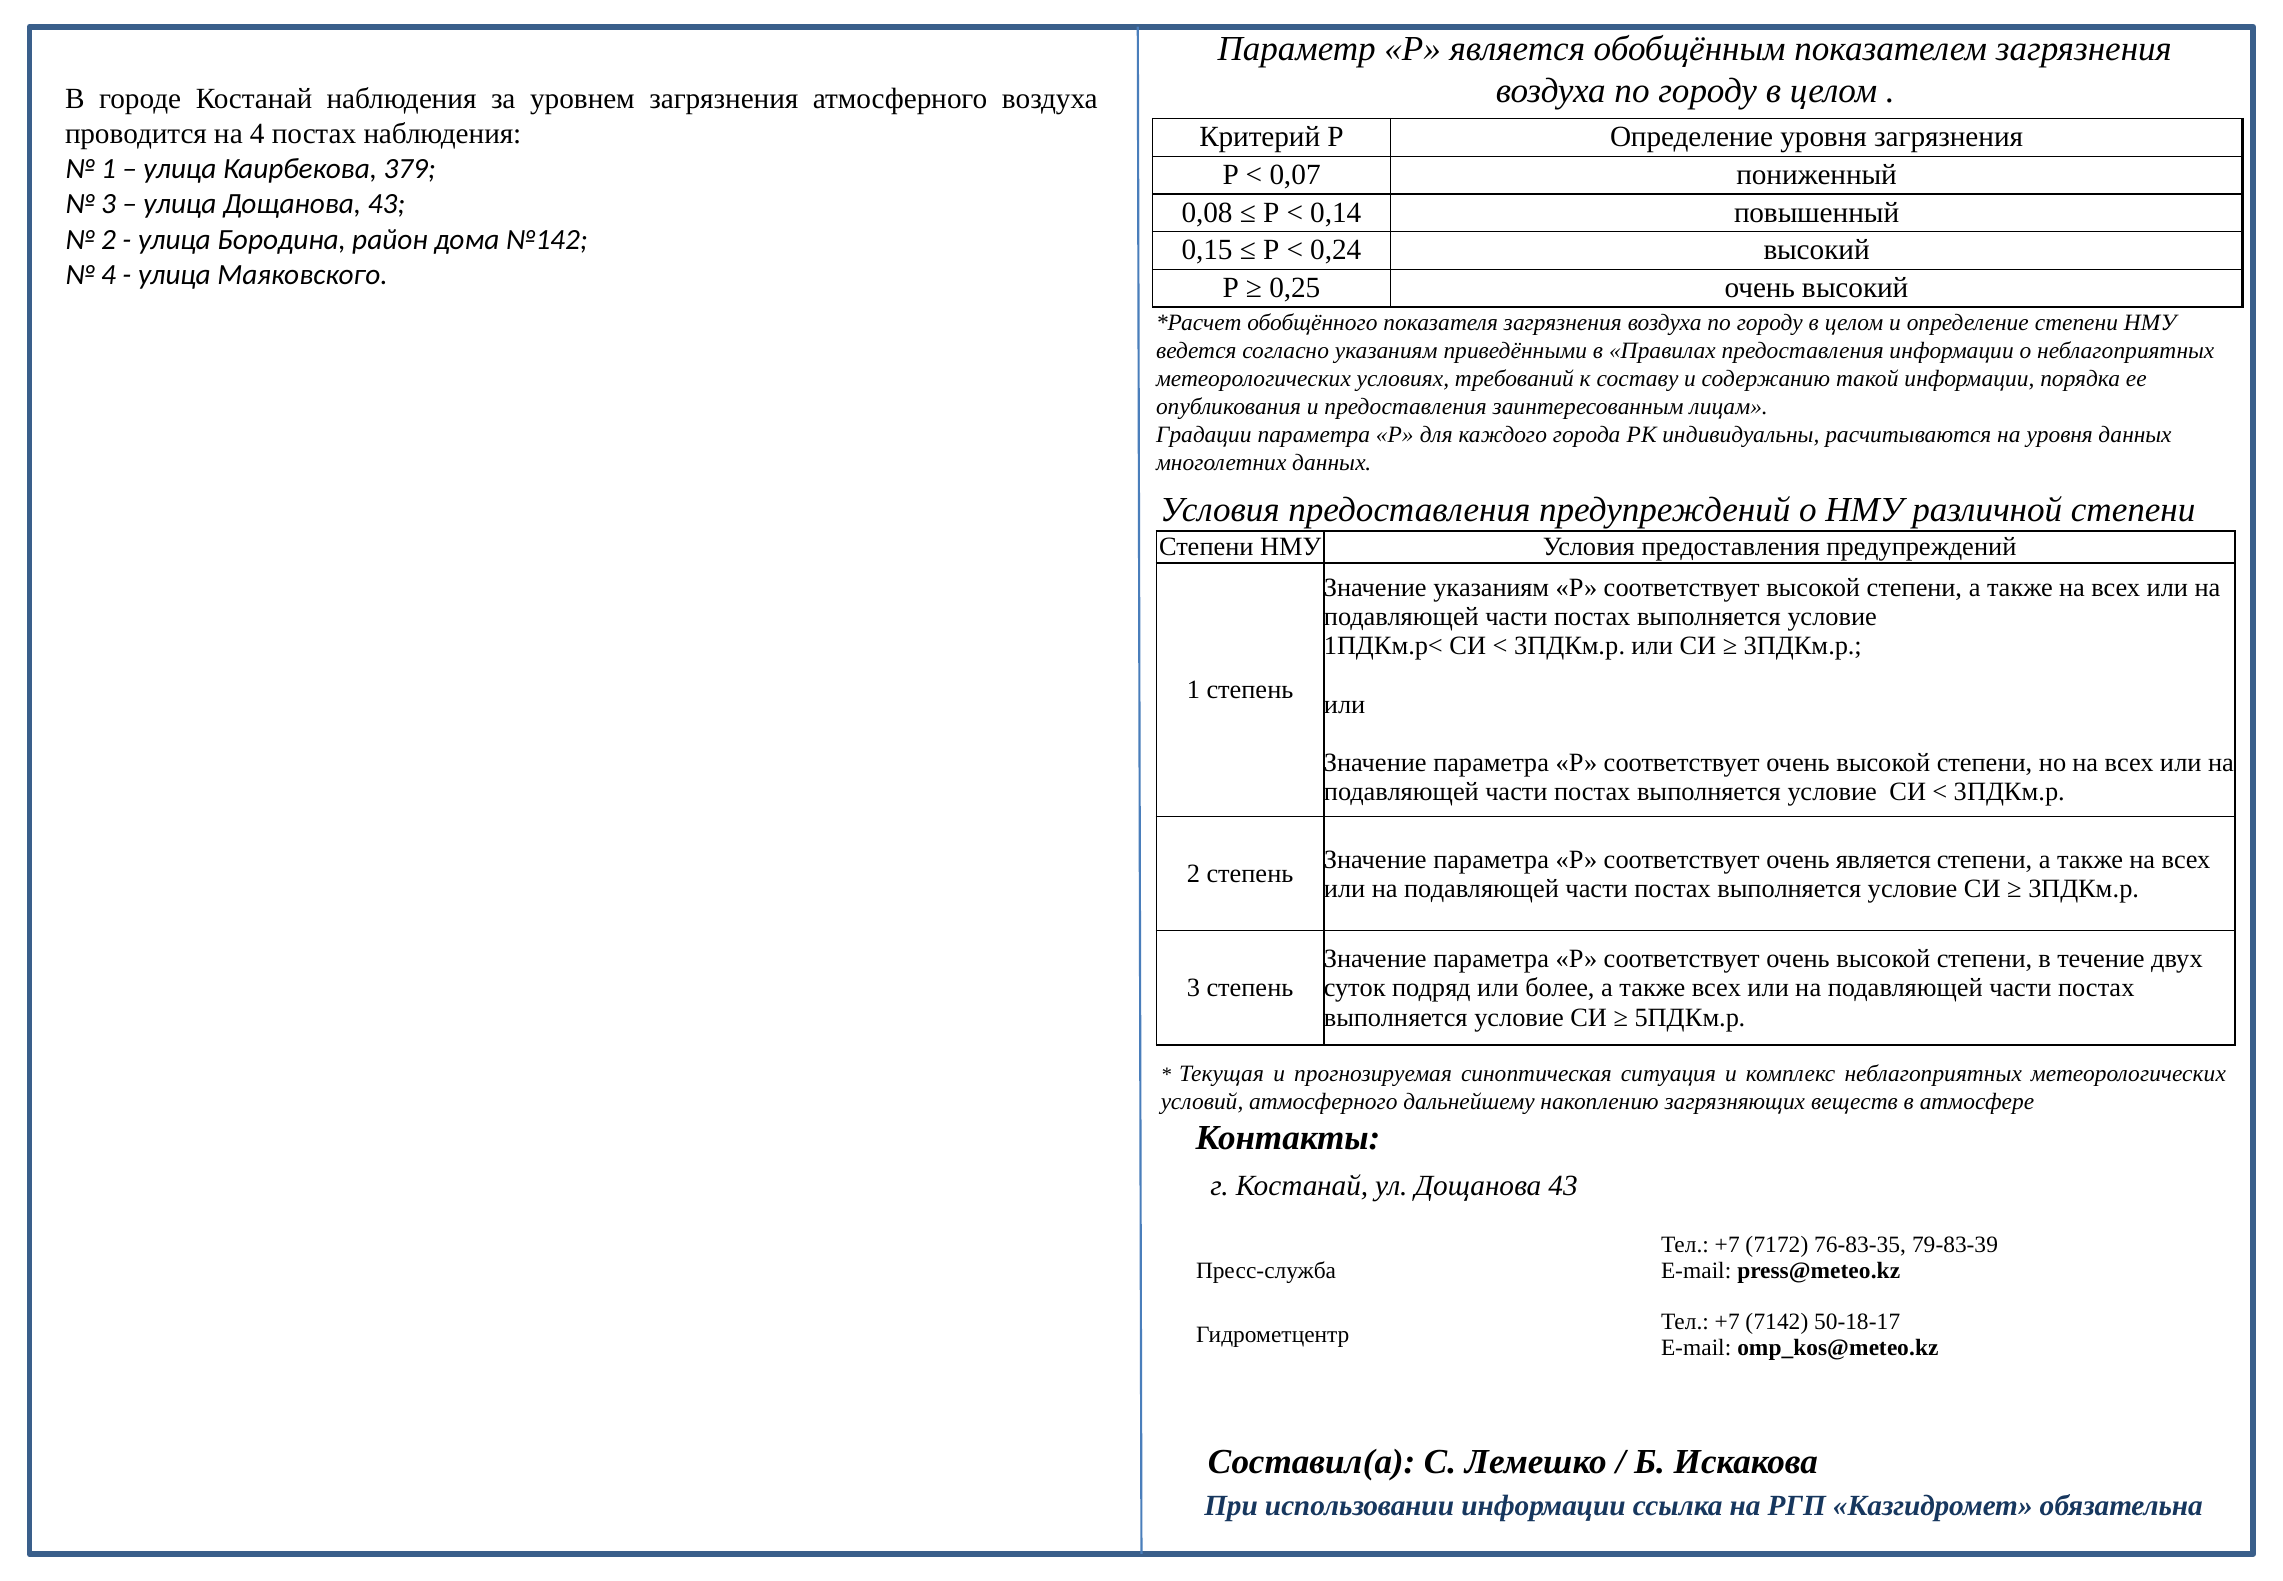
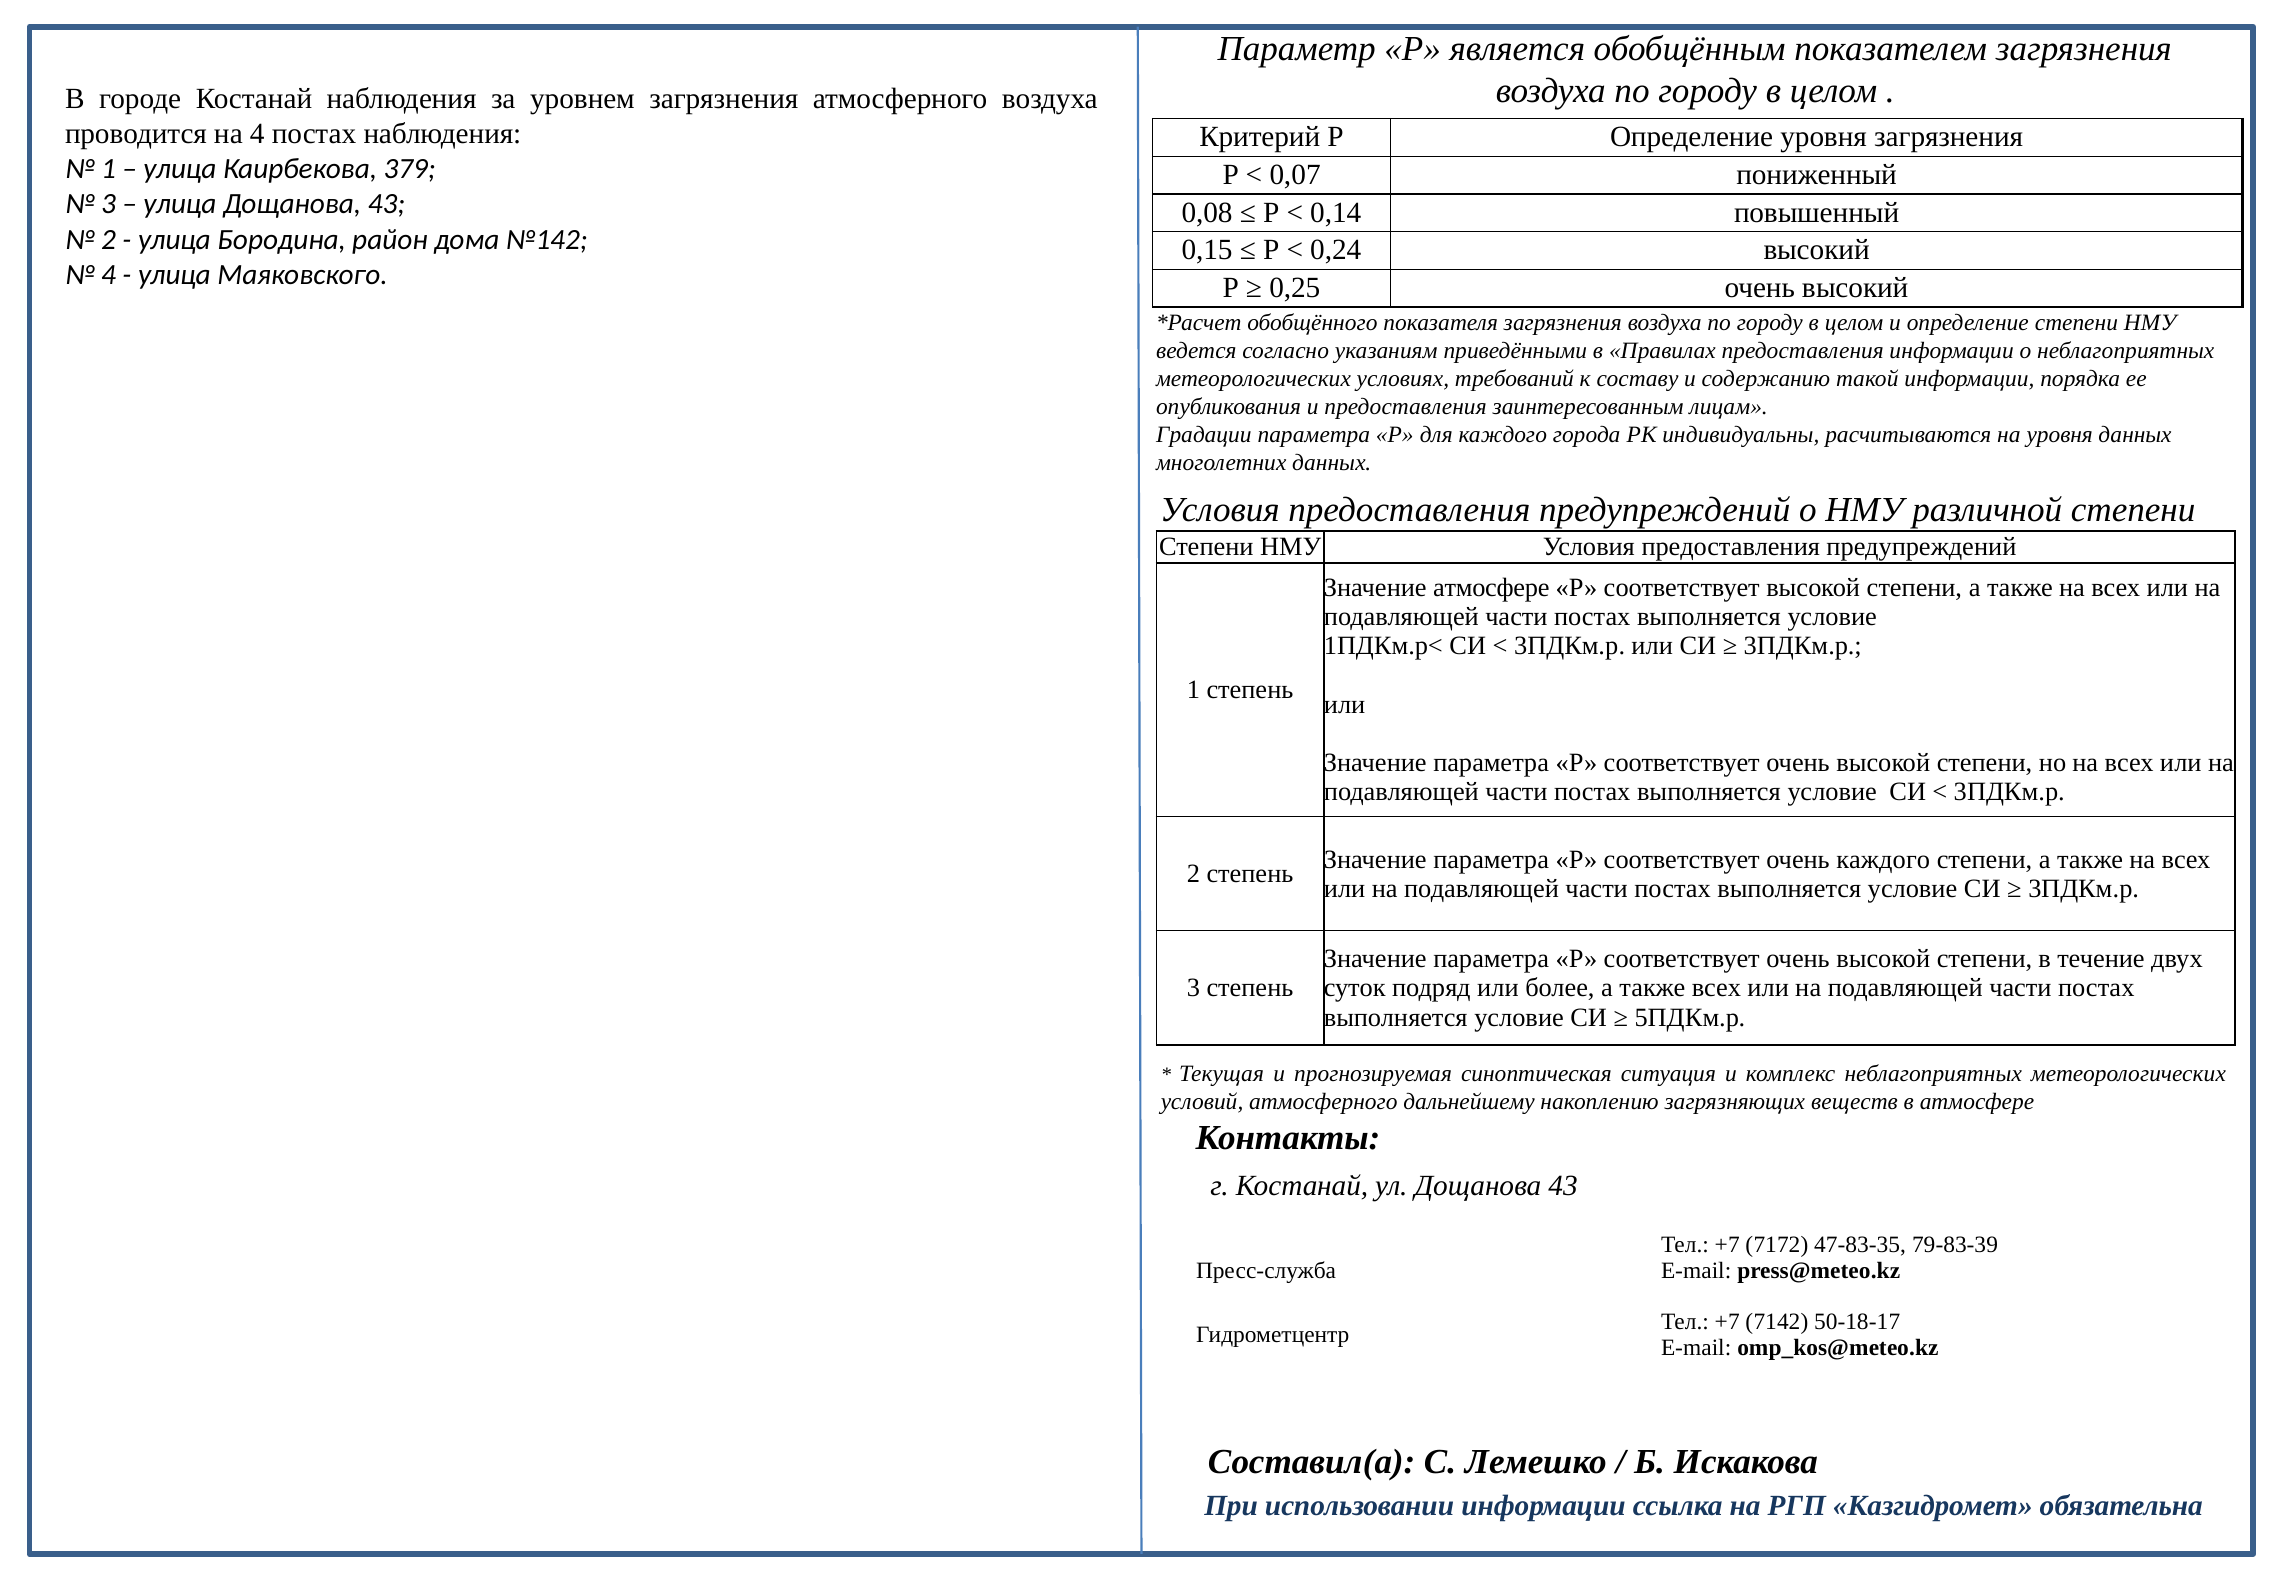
Значение указаниям: указаниям -> атмосфере (1491, 588)
очень является: является -> каждого (1883, 859)
76-83-35: 76-83-35 -> 47-83-35 (1860, 1244)
